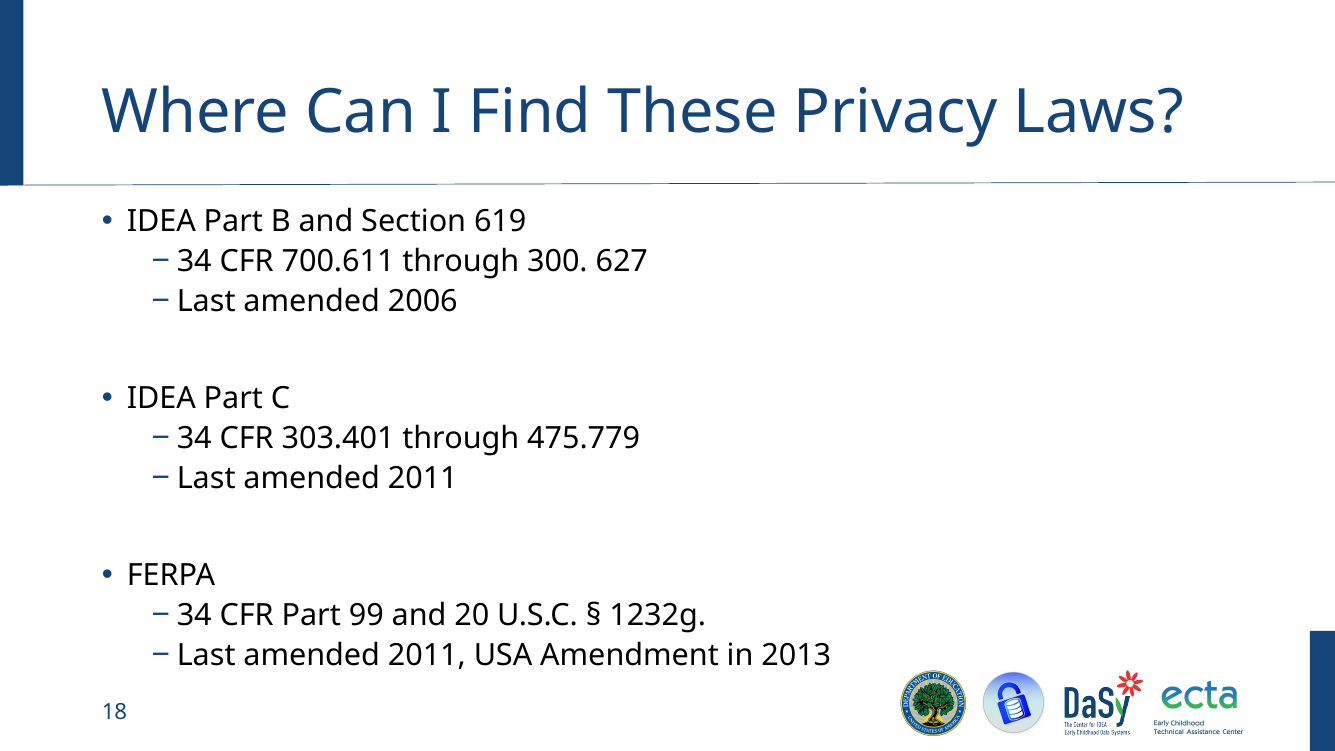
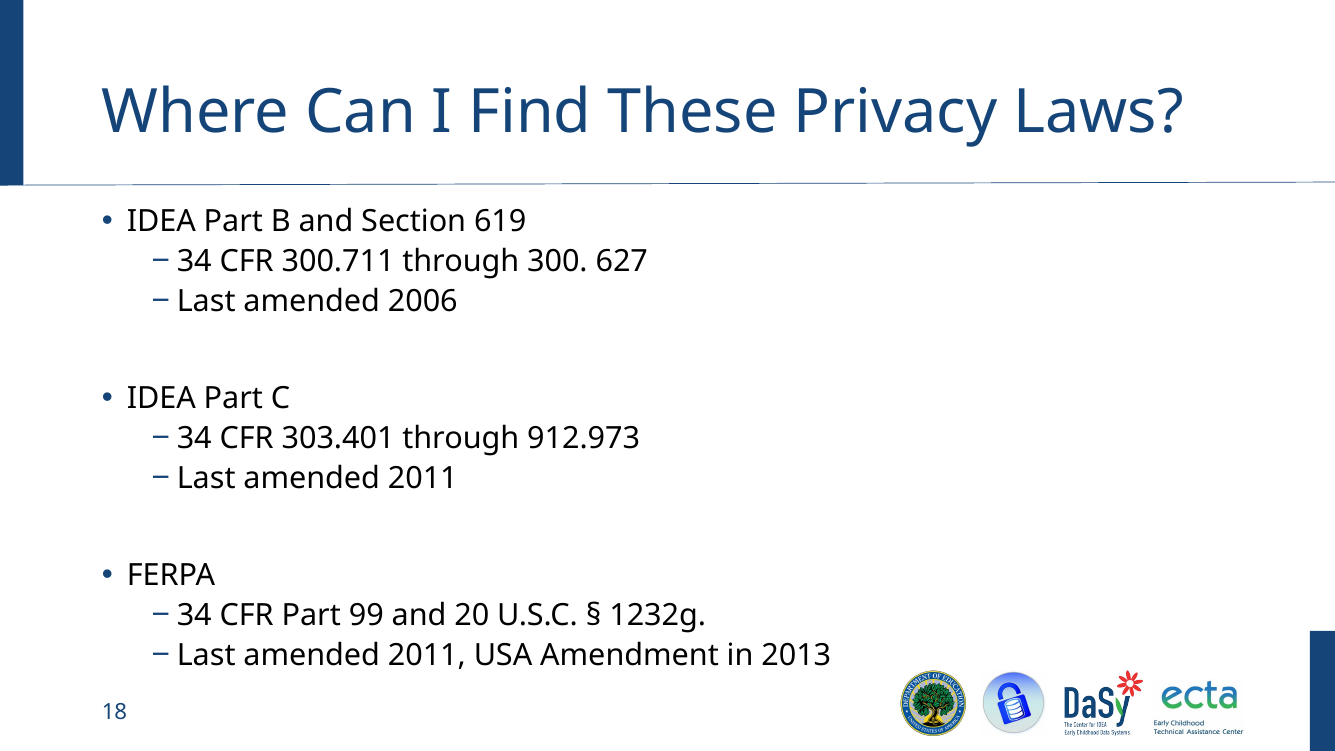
700.611: 700.611 -> 300.711 (338, 261)
475.779: 475.779 -> 912.973 (584, 438)
